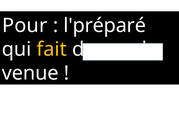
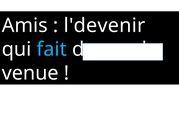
Pour: Pour -> Amis (25, 26)
l'préparé: l'préparé -> l'devenir (104, 26)
fait colour: yellow -> light blue (52, 49)
